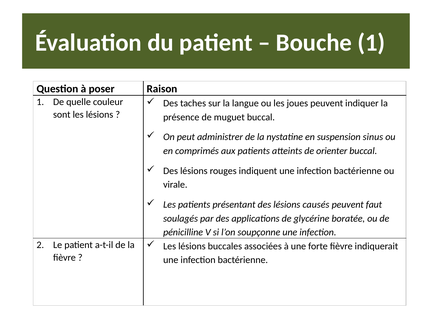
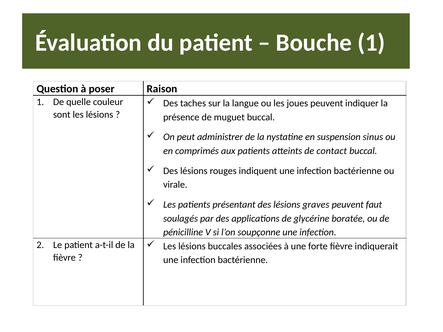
orienter: orienter -> contact (332, 151)
causés: causés -> graves (316, 205)
